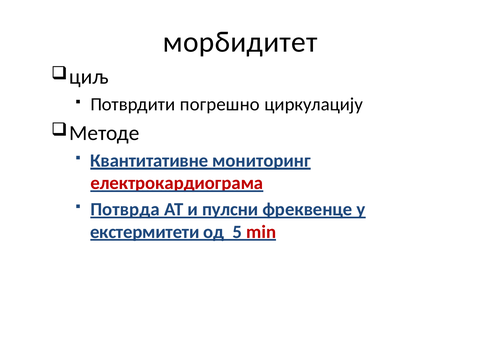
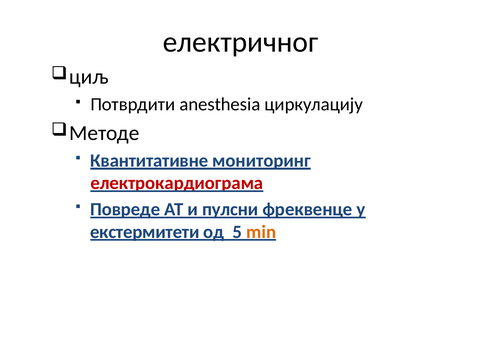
морбидитет: морбидитет -> електричног (240, 42)
погрешно: погрешно -> anesthesia (220, 105)
Потврда: Потврда -> Повреде (125, 210)
min colour: red -> orange (261, 232)
